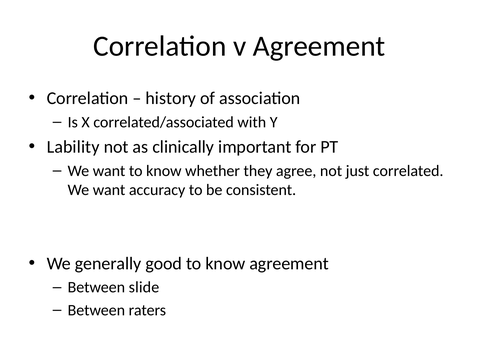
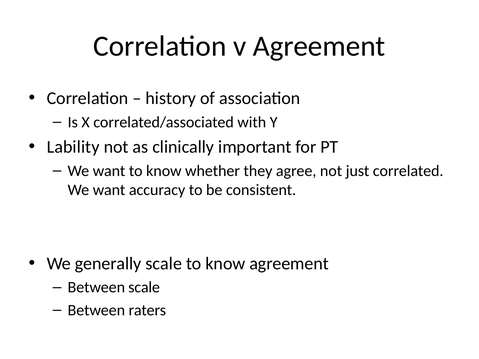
generally good: good -> scale (164, 264)
Between slide: slide -> scale (144, 288)
